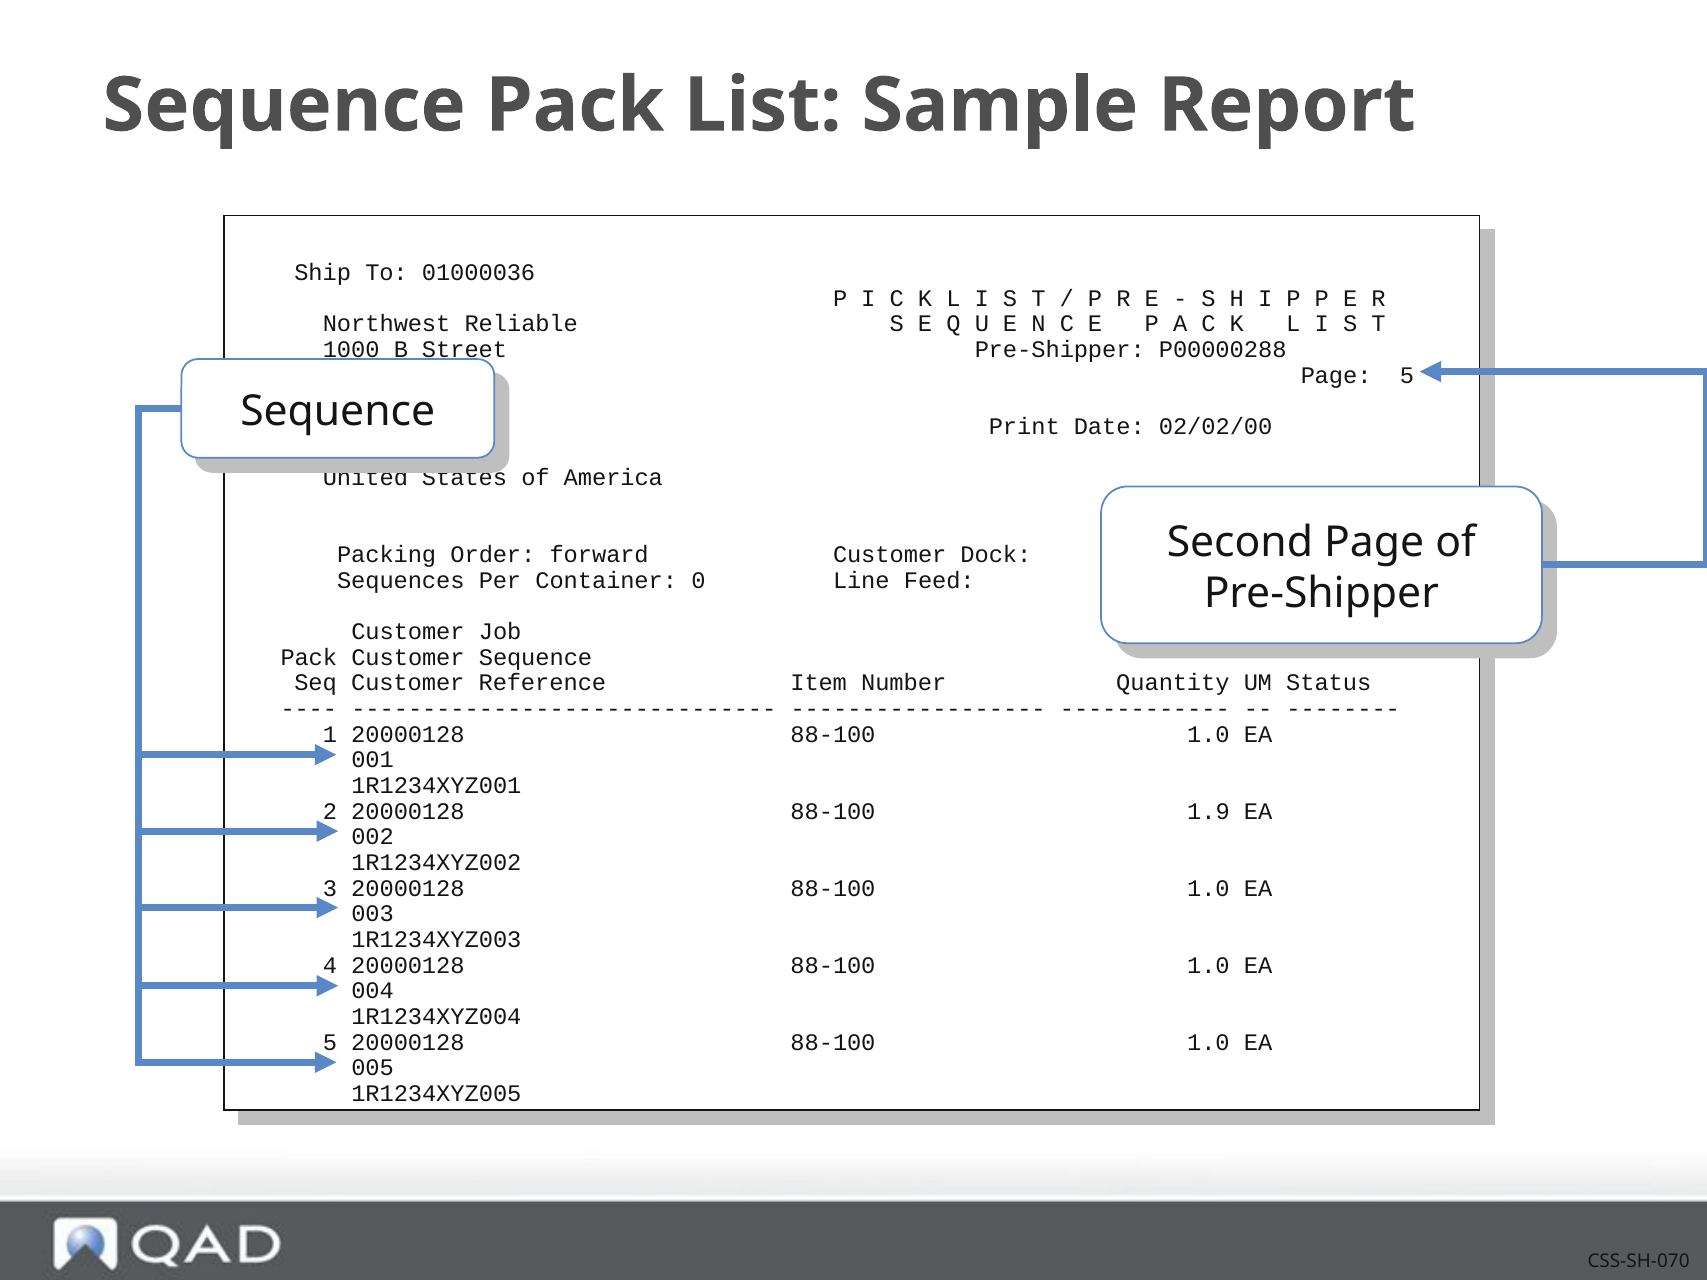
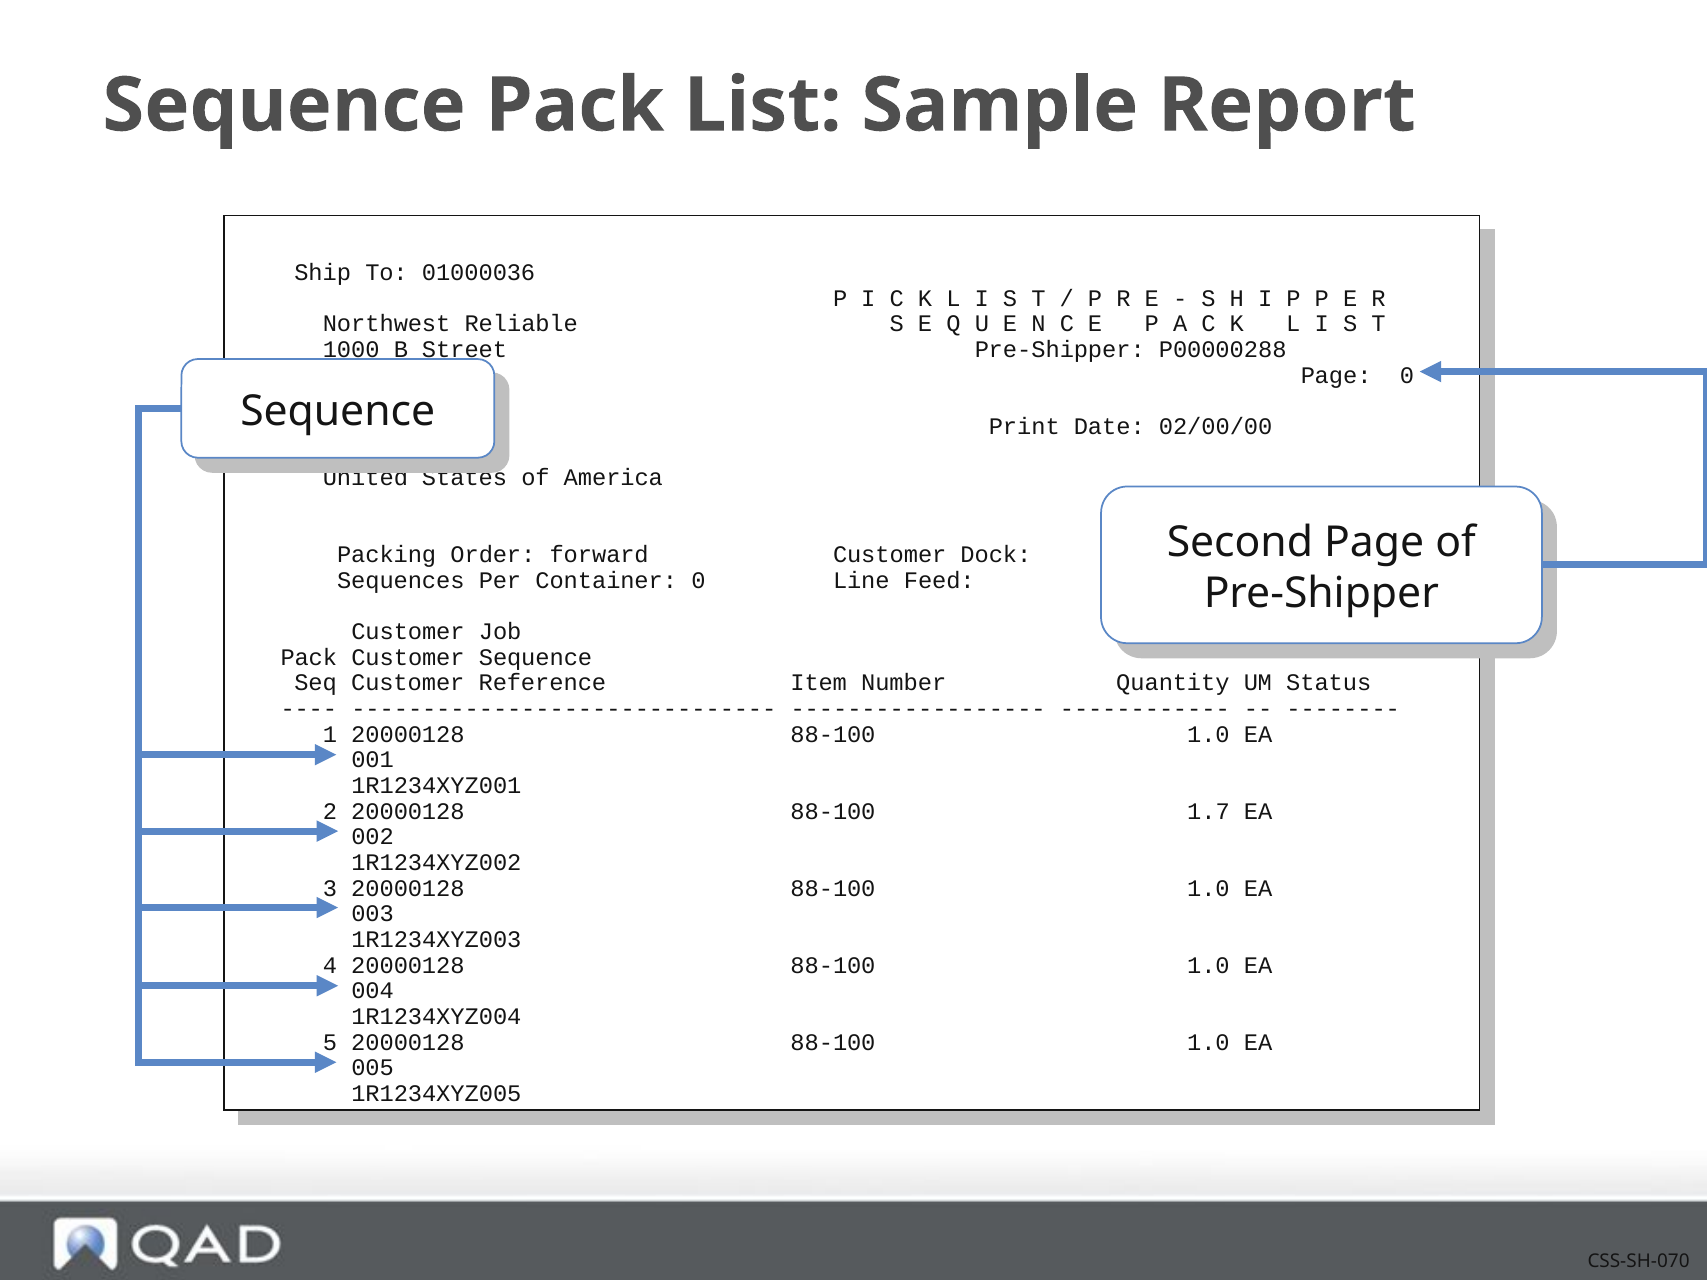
Page 5: 5 -> 0 (1407, 375)
02/02/00: 02/02/00 -> 02/00/00 (1216, 427)
1.9: 1.9 -> 1.7 (1208, 812)
